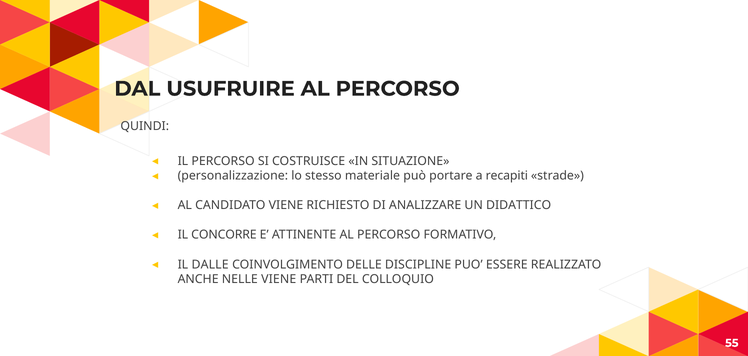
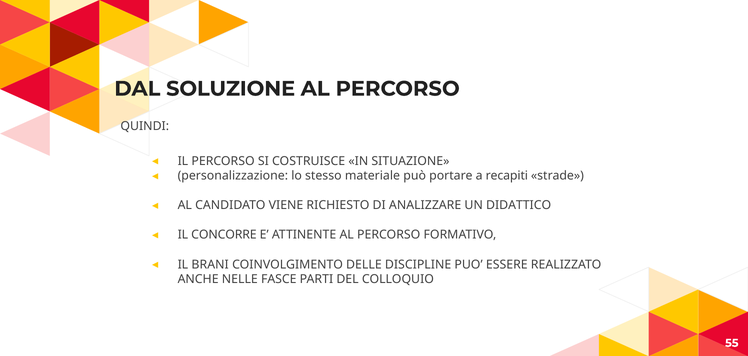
USUFRUIRE: USUFRUIRE -> SOLUZIONE (231, 89)
DALLE: DALLE -> BRANI (210, 265)
NELLE VIENE: VIENE -> FASCE (279, 279)
